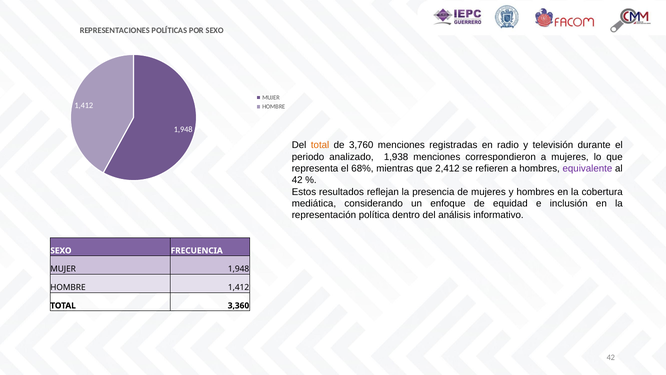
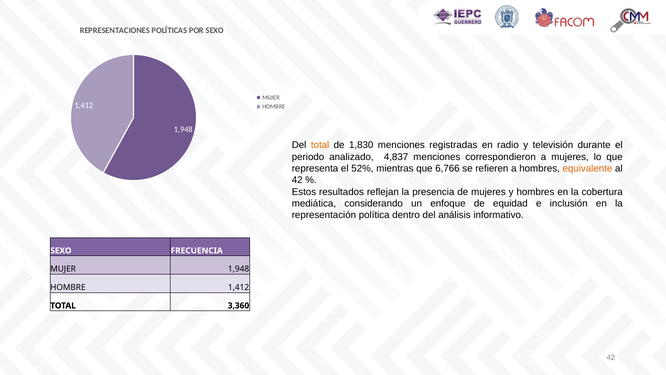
3,760: 3,760 -> 1,830 (361, 145)
1,938: 1,938 -> 4,837 (396, 157)
68%: 68% -> 52% (362, 168)
2,412: 2,412 -> 6,766 (447, 168)
equivalente colour: purple -> orange (587, 168)
